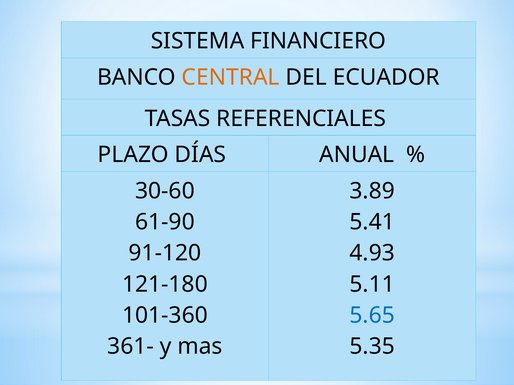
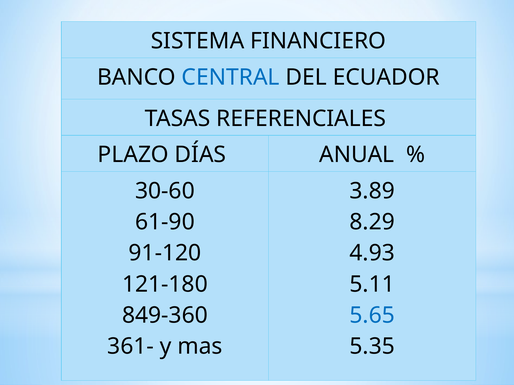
CENTRAL colour: orange -> blue (231, 77)
5.41: 5.41 -> 8.29 (372, 222)
101-360: 101-360 -> 849-360 (165, 316)
